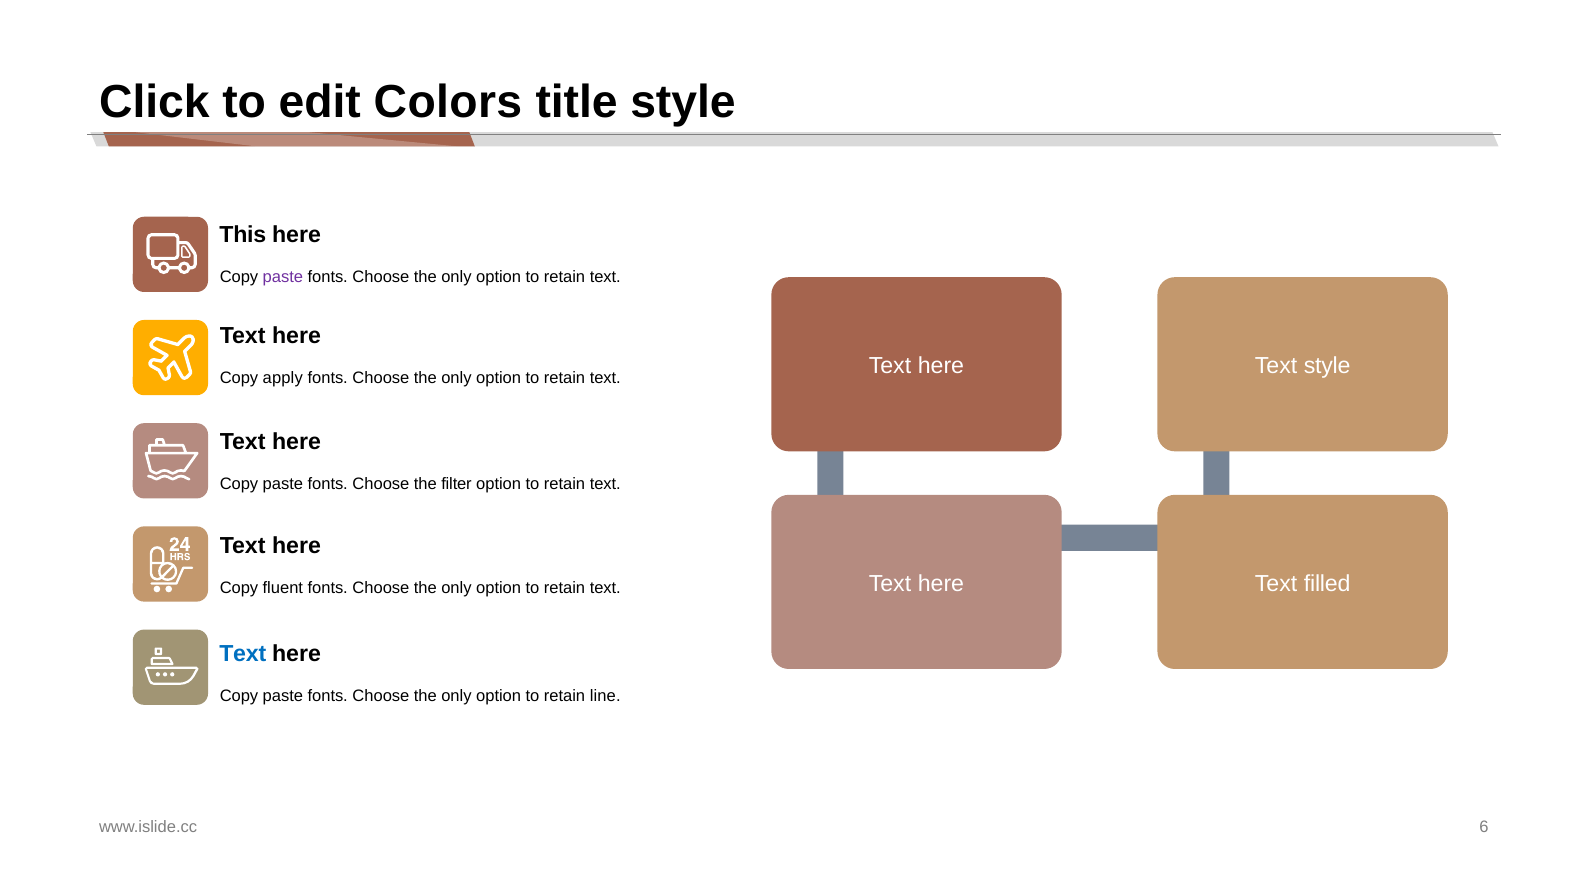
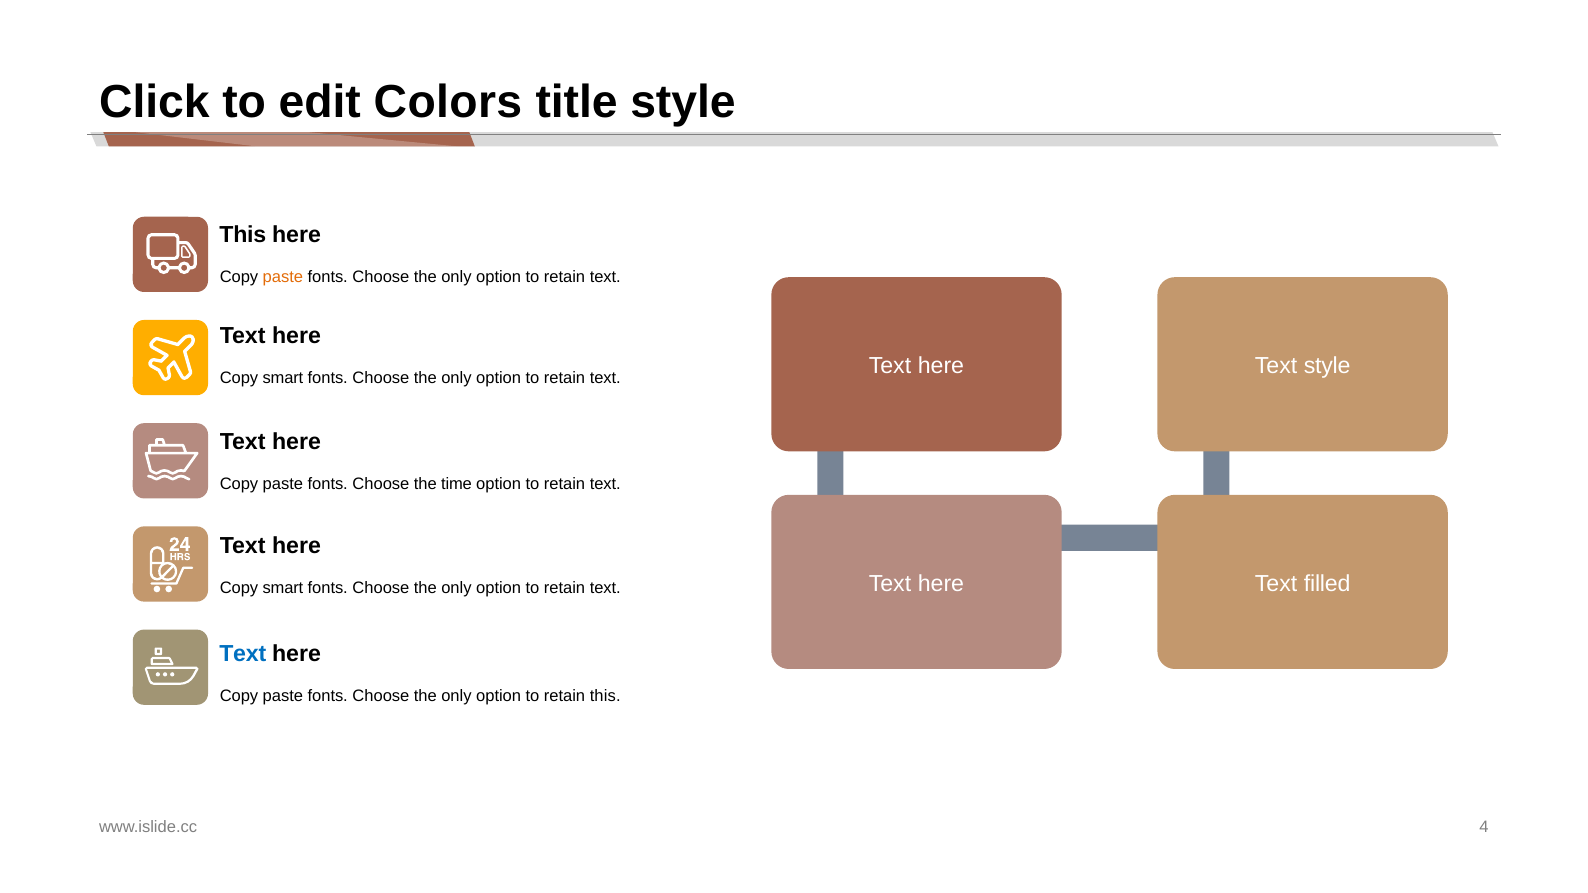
paste colour: purple -> orange (283, 277)
apply: apply -> smart (283, 378)
filter: filter -> time (457, 485)
fluent: fluent -> smart (283, 588)
retain line: line -> this (605, 696)
6: 6 -> 4 (1484, 827)
